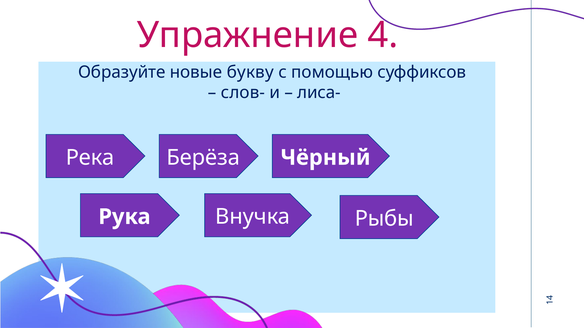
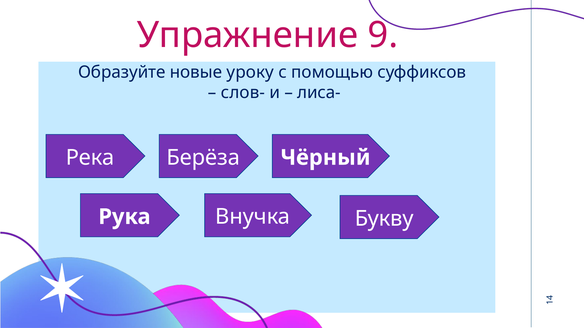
Упражнение 4: 4 -> 9 (383, 35)
букву: букву -> уроку (250, 72)
Рыбы: Рыбы -> Букву (384, 219)
